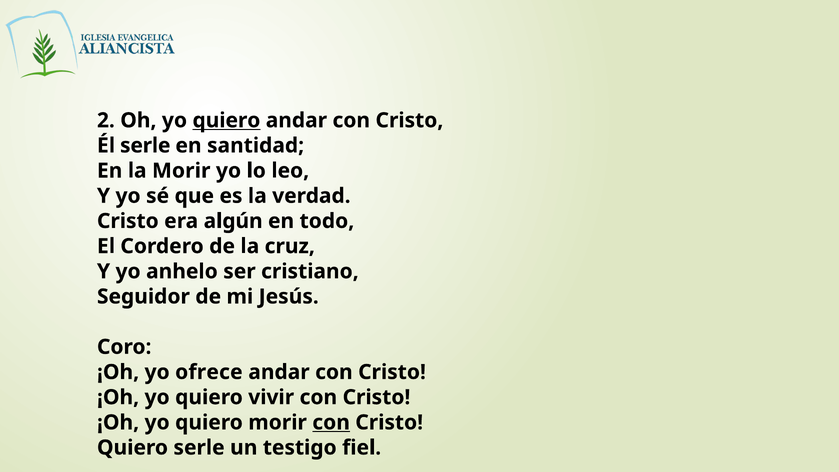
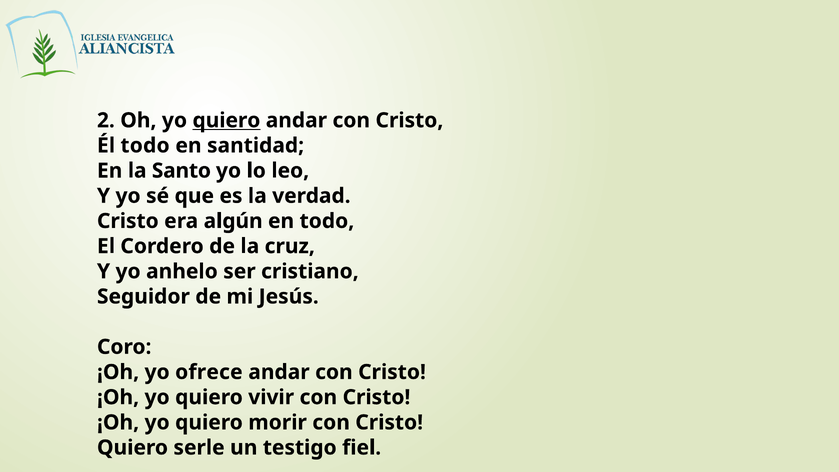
Él serle: serle -> todo (145, 146)
la Morir: Morir -> Santo (181, 171)
con underline: present -> none (331, 422)
